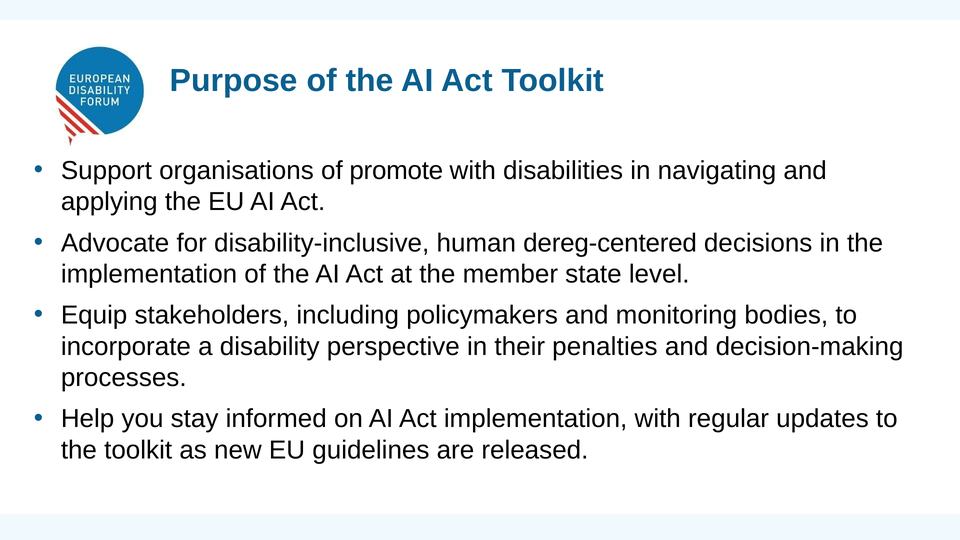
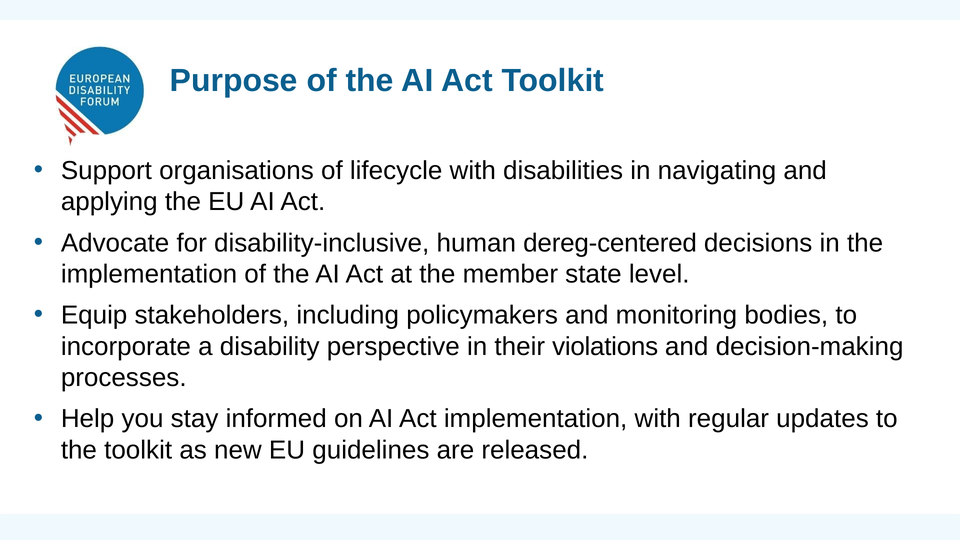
promote: promote -> lifecycle (396, 171)
penalties: penalties -> violations (605, 346)
